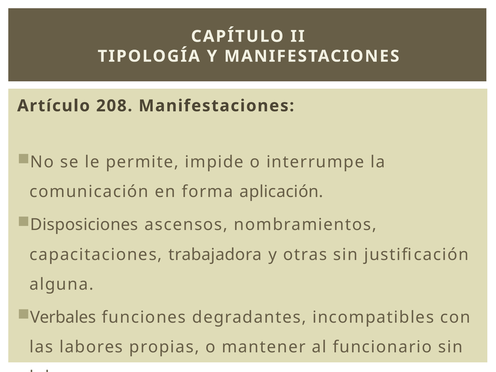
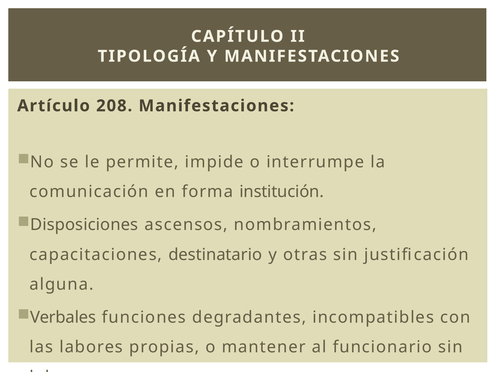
aplicación: aplicación -> institución (282, 192)
trabajadora: trabajadora -> destinatario (215, 255)
